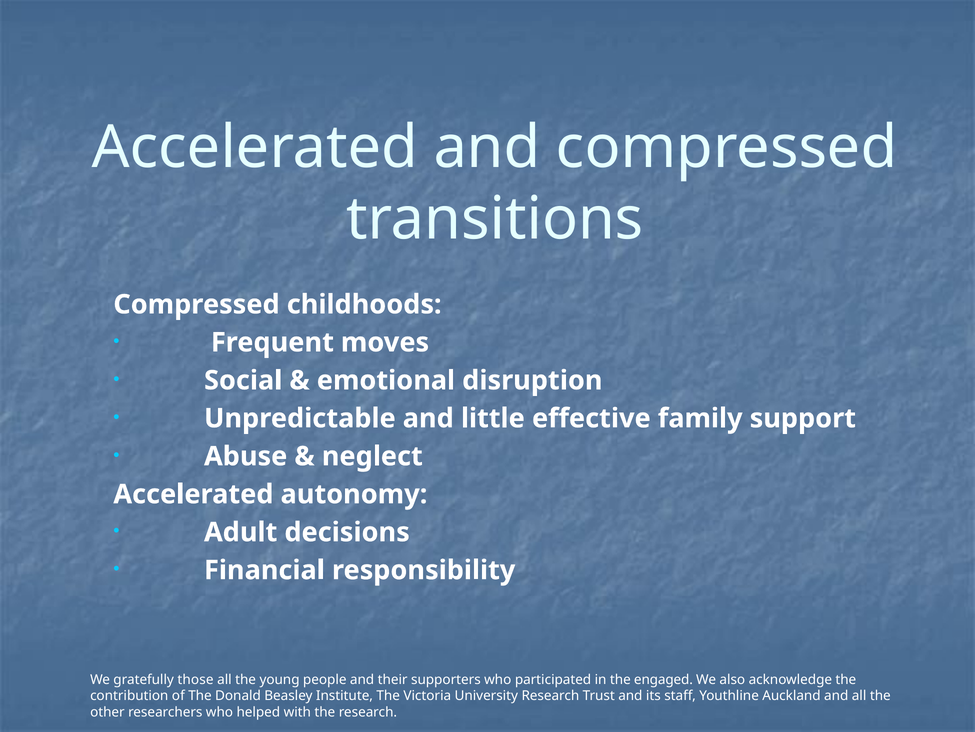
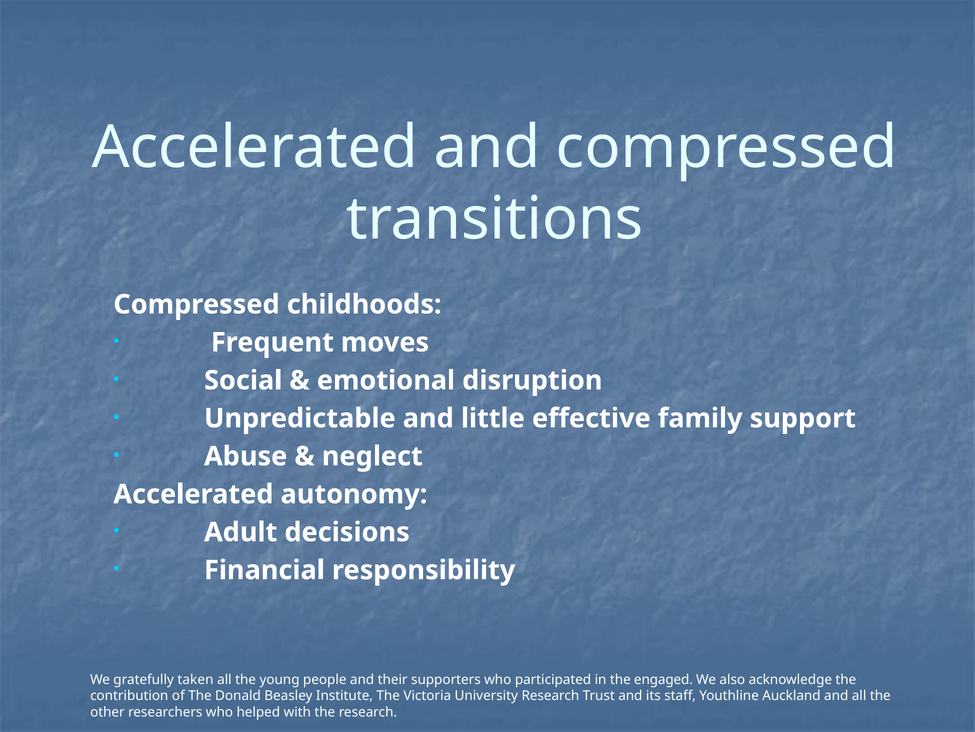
those: those -> taken (195, 679)
